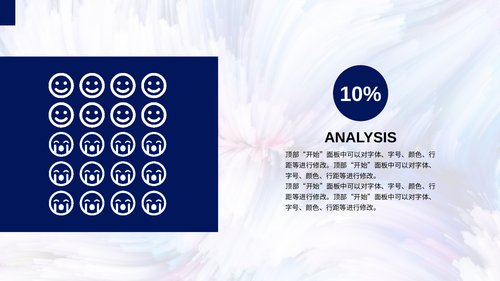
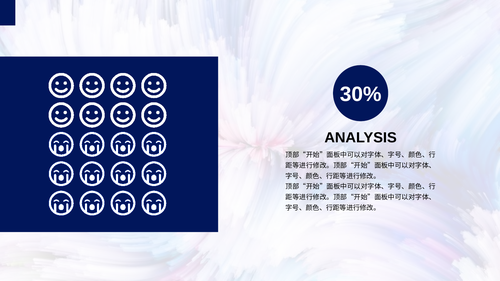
10%: 10% -> 30% (361, 95)
